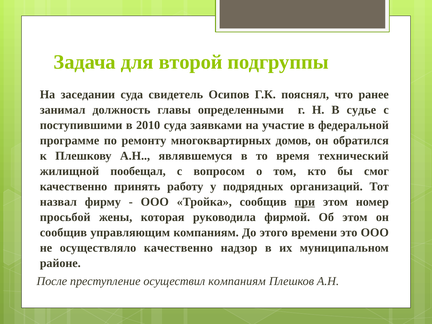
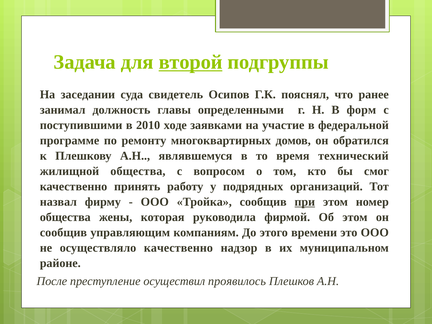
второй underline: none -> present (191, 62)
судье: судье -> форм (361, 110)
2010 суда: суда -> ходе (175, 125)
жилищной пообещал: пообещал -> общества (138, 171)
просьбой: просьбой -> общества (65, 217)
осуществил компаниям: компаниям -> проявилось (237, 281)
